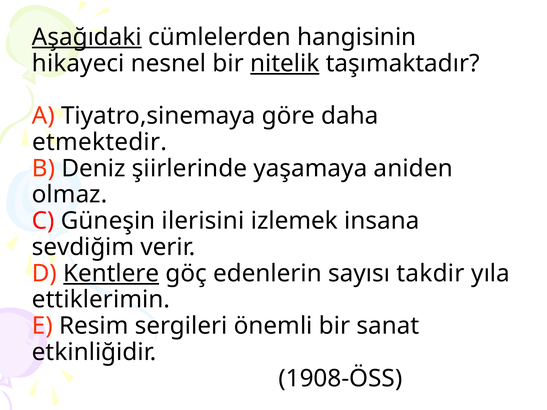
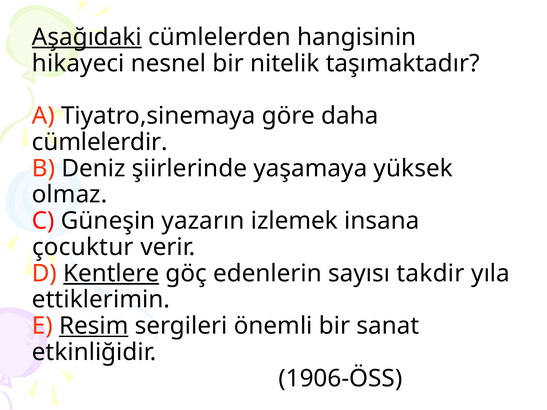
nitelik underline: present -> none (285, 63)
etmektedir: etmektedir -> cümlelerdir (100, 142)
aniden: aniden -> yüksek (413, 168)
ilerisini: ilerisini -> yazarın (203, 221)
sevdiğim: sevdiğim -> çocuktur (83, 247)
Resim underline: none -> present (94, 326)
1908-ÖSS: 1908-ÖSS -> 1906-ÖSS (340, 379)
